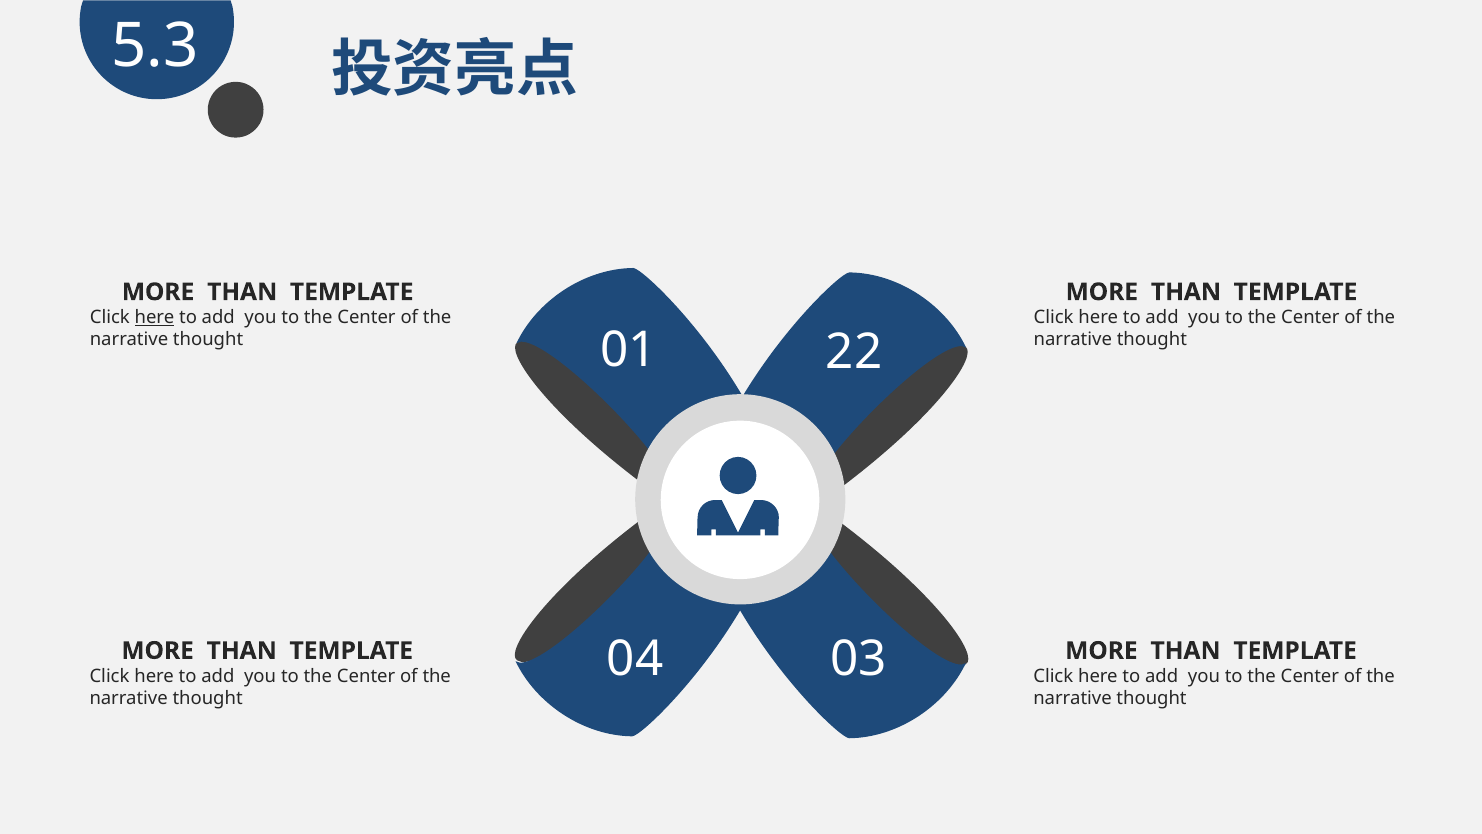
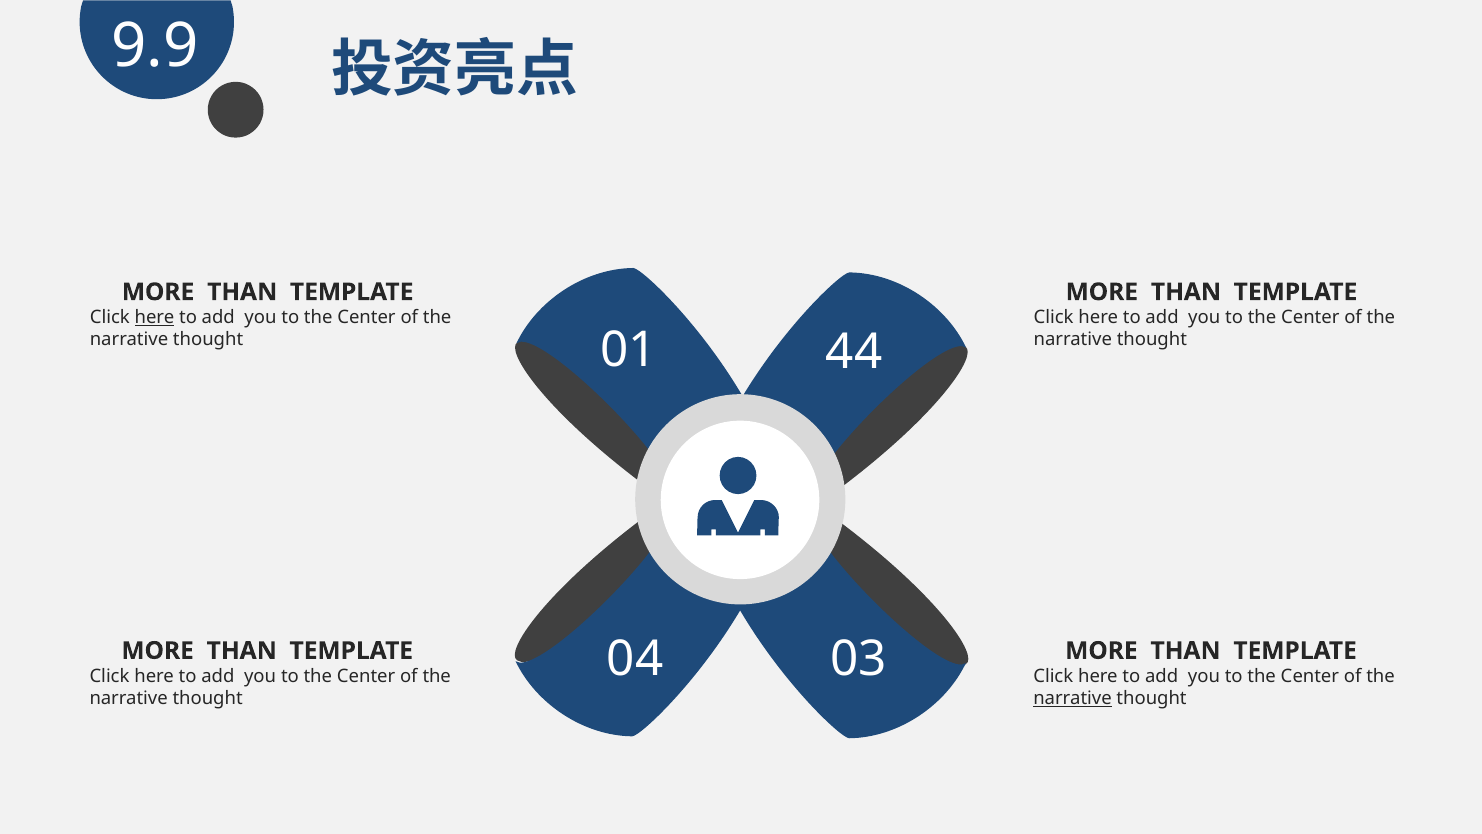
5.3: 5.3 -> 9.9 (155, 46)
22: 22 -> 44 (854, 352)
narrative underline: none -> present (1073, 698)
